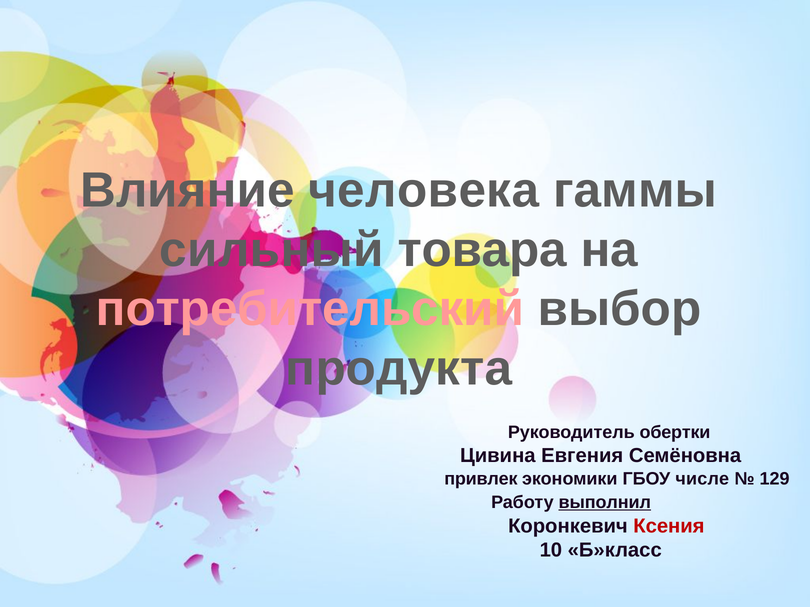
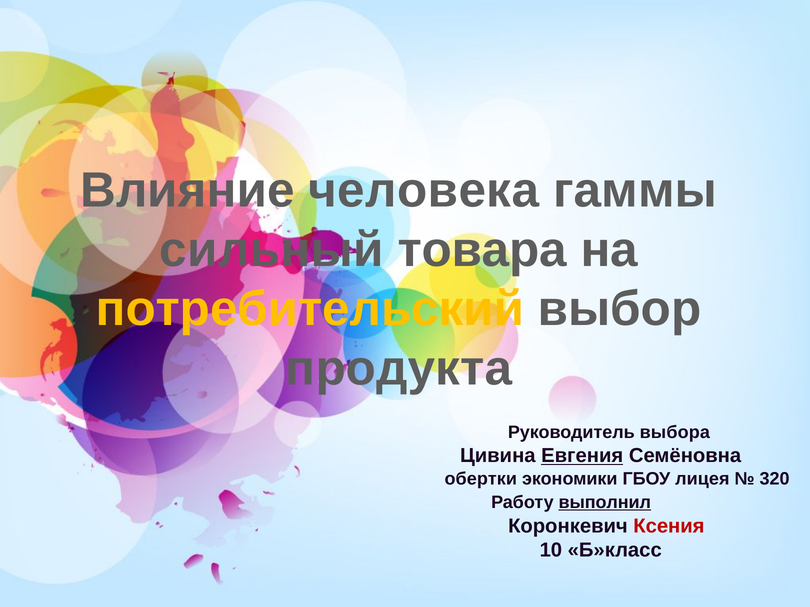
потребительский colour: pink -> yellow (310, 309)
обертки: обертки -> выбора (675, 433)
Евгения underline: none -> present (582, 456)
привлек: привлек -> обертки (481, 479)
числе: числе -> лицея (702, 479)
129: 129 -> 320 (775, 479)
